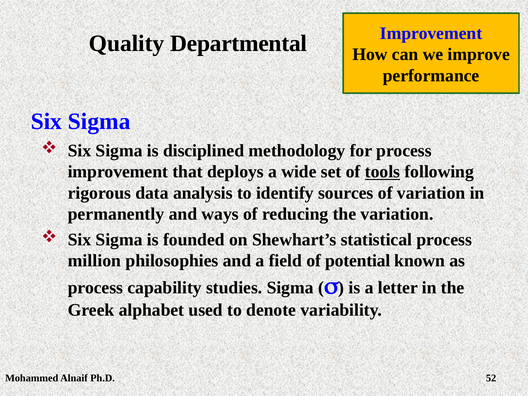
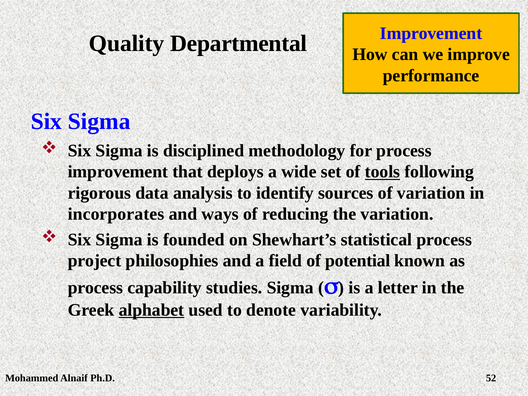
permanently: permanently -> incorporates (116, 214)
million: million -> project (94, 261)
alphabet underline: none -> present (151, 310)
